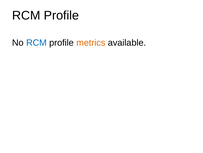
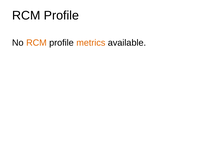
RCM colour: blue -> orange (36, 43)
